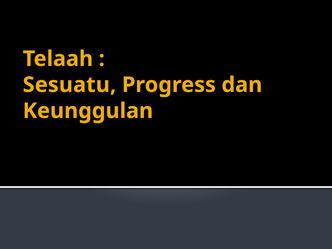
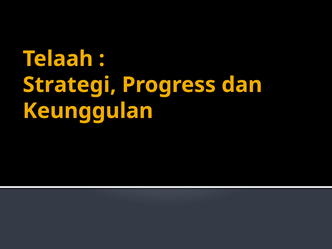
Sesuatu: Sesuatu -> Strategi (69, 85)
